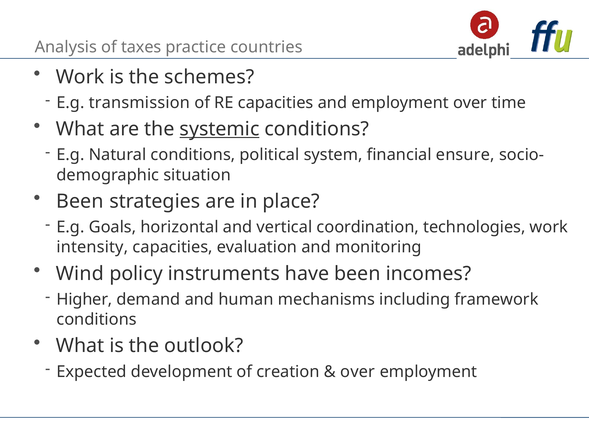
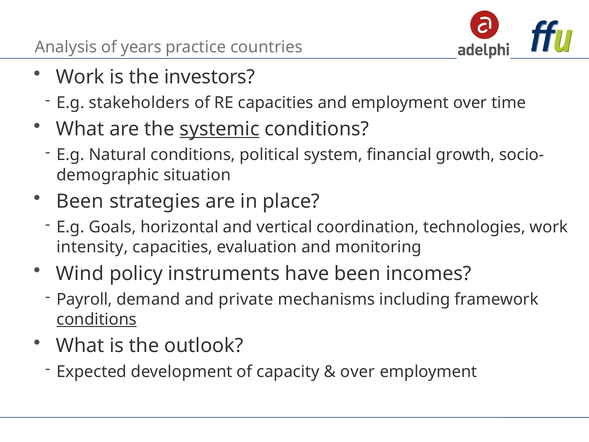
taxes: taxes -> years (141, 47)
schemes: schemes -> investors (210, 77)
transmission: transmission -> stakeholders (139, 103)
ensure: ensure -> growth (465, 155)
Higher: Higher -> Payroll (84, 299)
human: human -> private (246, 299)
conditions underline: none -> present (97, 319)
creation: creation -> capacity (288, 371)
